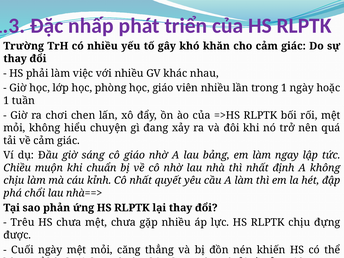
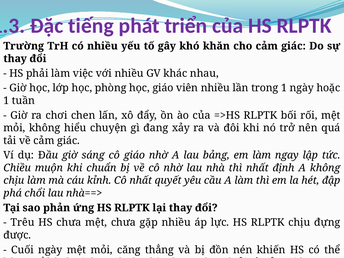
nhấp: nhấp -> tiếng (91, 26)
